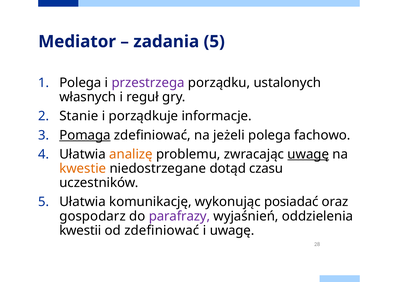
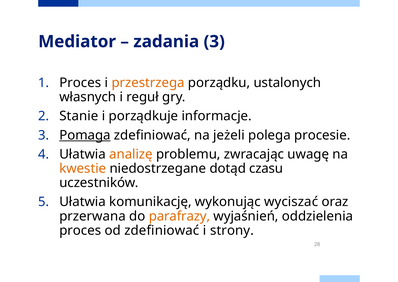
zadania 5: 5 -> 3 (214, 42)
1 Polega: Polega -> Proces (80, 83)
przestrzega colour: purple -> orange (148, 83)
fachowo: fachowo -> procesie (322, 135)
uwagę underline: present -> none (308, 154)
posiadać: posiadać -> wyciszać (291, 201)
gospodarz: gospodarz -> przerwana (93, 216)
parafrazy colour: purple -> orange (179, 216)
kwestii: kwestii -> proces (80, 230)
i uwagę: uwagę -> strony (232, 230)
